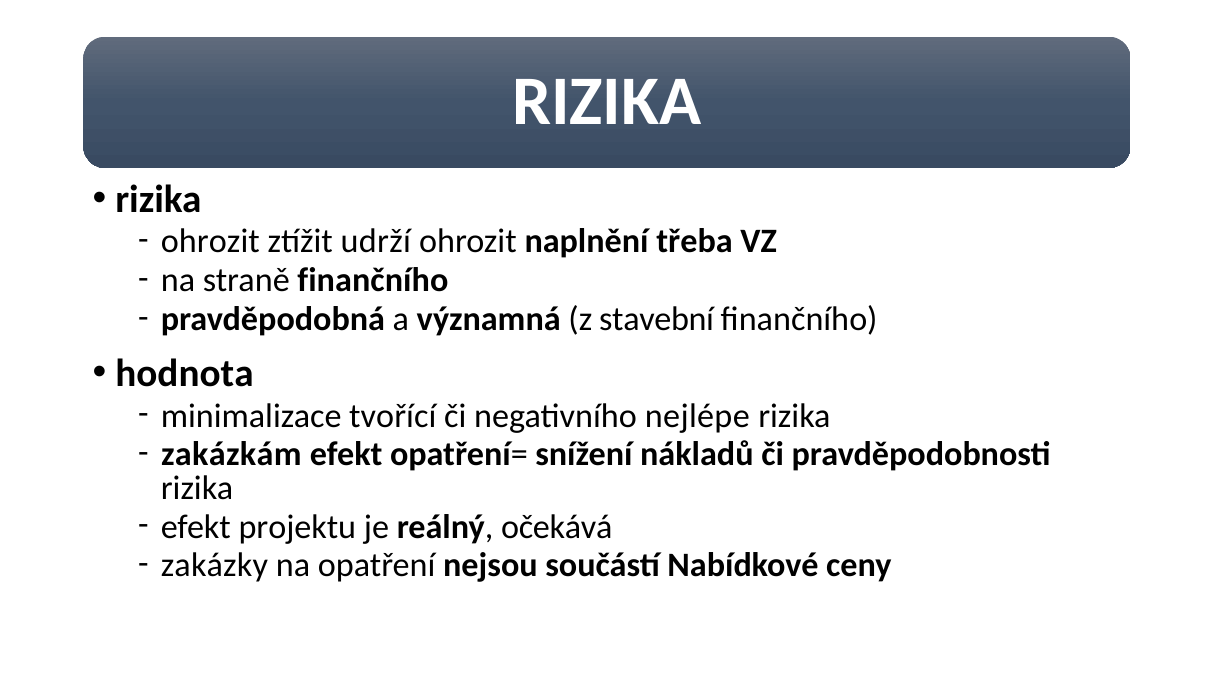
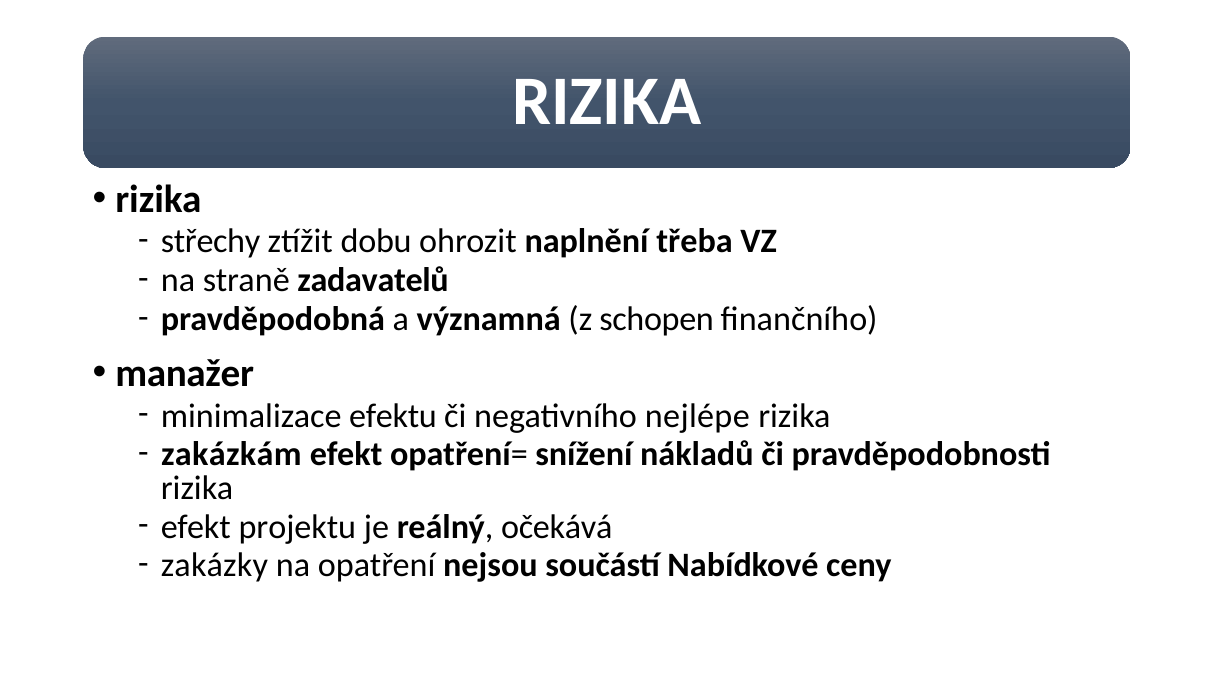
ohrozit: ohrozit -> střechy (211, 241)
udrží: udrží -> dobu (376, 241)
straně finančního: finančního -> zadavatelů (373, 280)
stavební: stavební -> schopen (657, 319)
hodnota: hodnota -> manažer (185, 374)
tvořící: tvořící -> efektu (393, 416)
